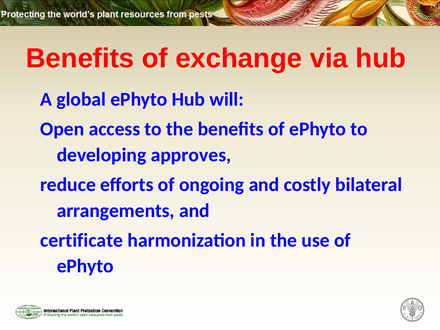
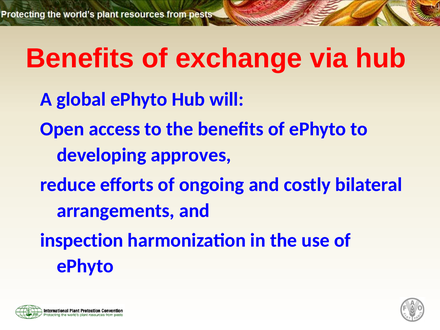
certificate: certificate -> inspection (82, 240)
